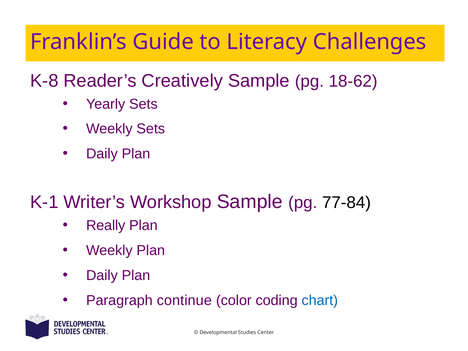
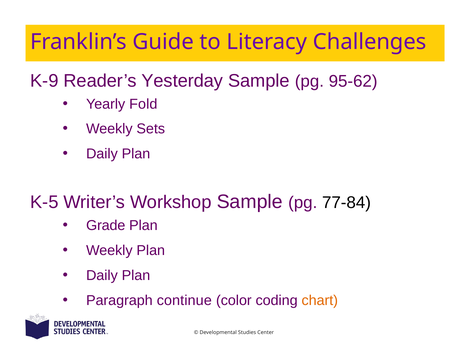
K-8: K-8 -> K-9 (44, 81)
Creatively: Creatively -> Yesterday (182, 81)
18-62: 18-62 -> 95-62 (353, 81)
Yearly Sets: Sets -> Fold (143, 104)
K-1: K-1 -> K-5 (44, 202)
Really: Really -> Grade (106, 225)
chart colour: blue -> orange (320, 300)
